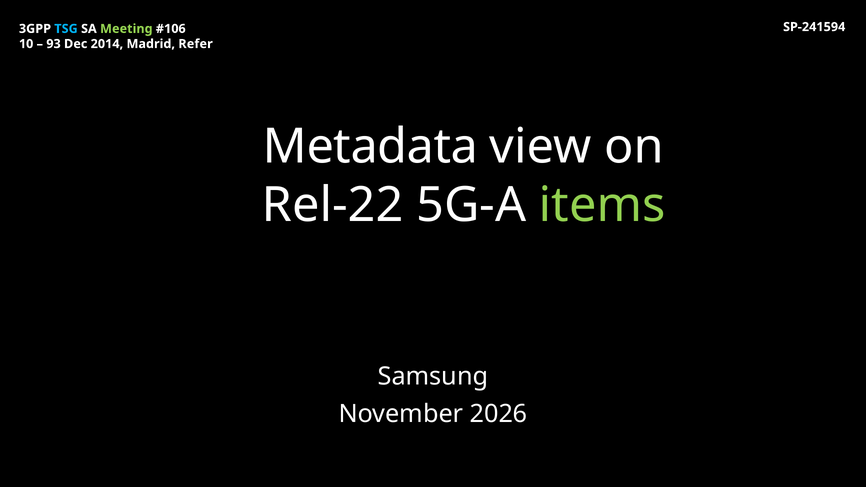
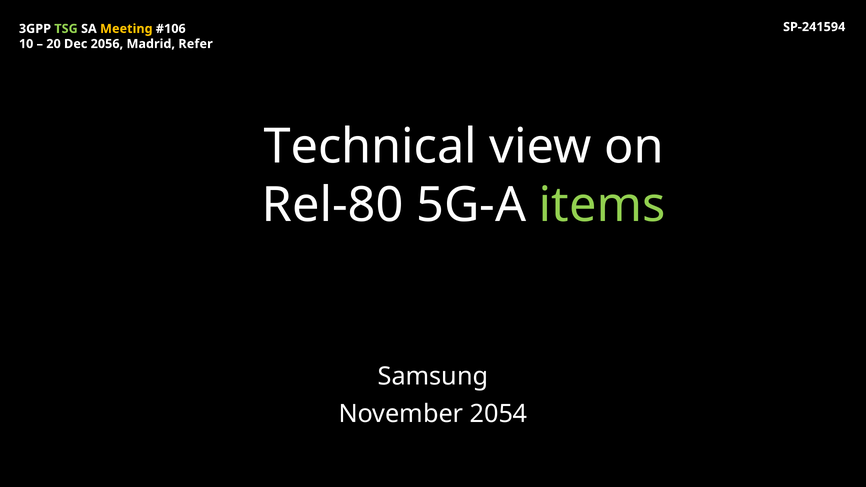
TSG colour: light blue -> light green (66, 29)
Meeting colour: light green -> yellow (126, 29)
93: 93 -> 20 (54, 44)
2014: 2014 -> 2056 (107, 44)
Metadata: Metadata -> Technical (370, 147)
Rel-22: Rel-22 -> Rel-80 (333, 205)
2026: 2026 -> 2054 (499, 414)
